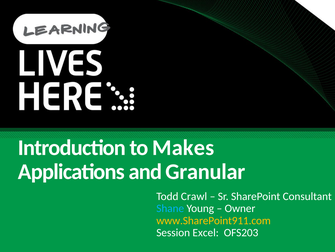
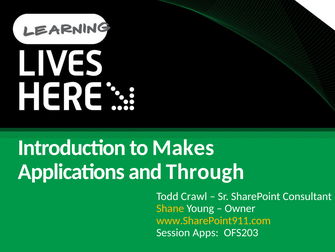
Granular: Granular -> Through (205, 171)
Shane colour: light blue -> yellow (170, 208)
Excel: Excel -> Apps (206, 232)
